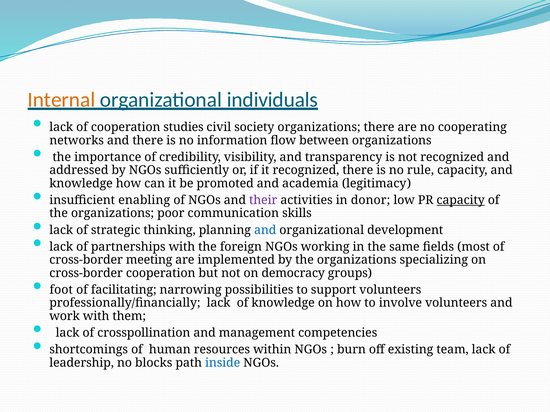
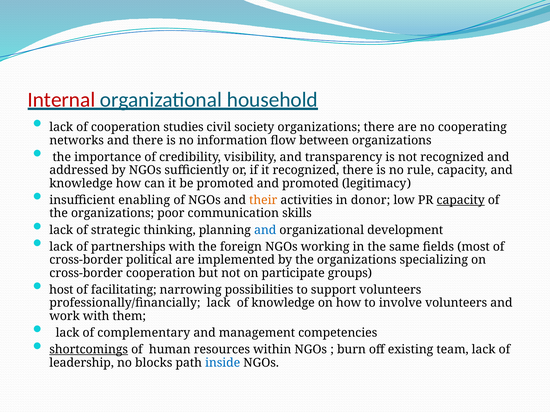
Internal colour: orange -> red (61, 100)
individuals: individuals -> household (272, 100)
and academia: academia -> promoted (311, 184)
their colour: purple -> orange (263, 200)
meeting: meeting -> political (149, 260)
democracy: democracy -> participate (293, 273)
foot: foot -> host (61, 290)
crosspollination: crosspollination -> complementary (144, 333)
shortcomings underline: none -> present (89, 350)
